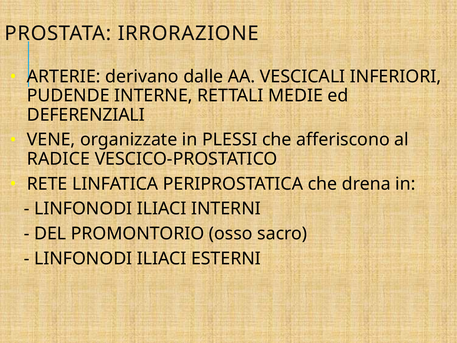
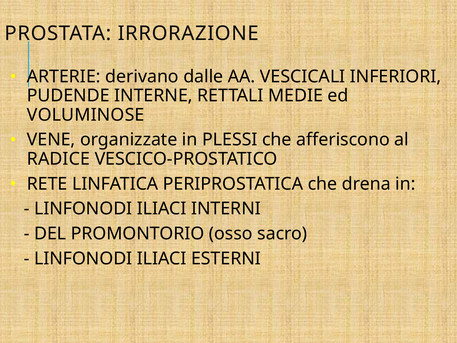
DEFERENZIALI: DEFERENZIALI -> VOLUMINOSE (86, 115)
